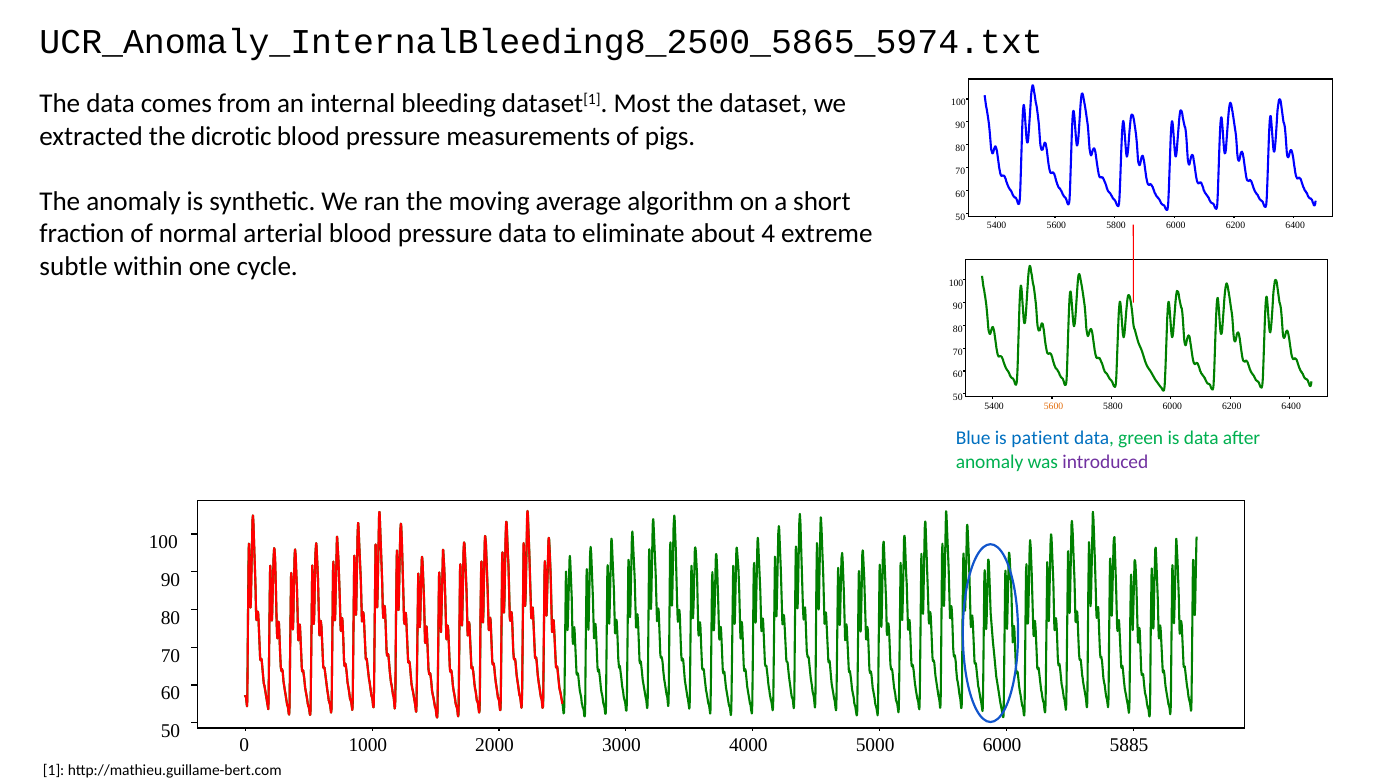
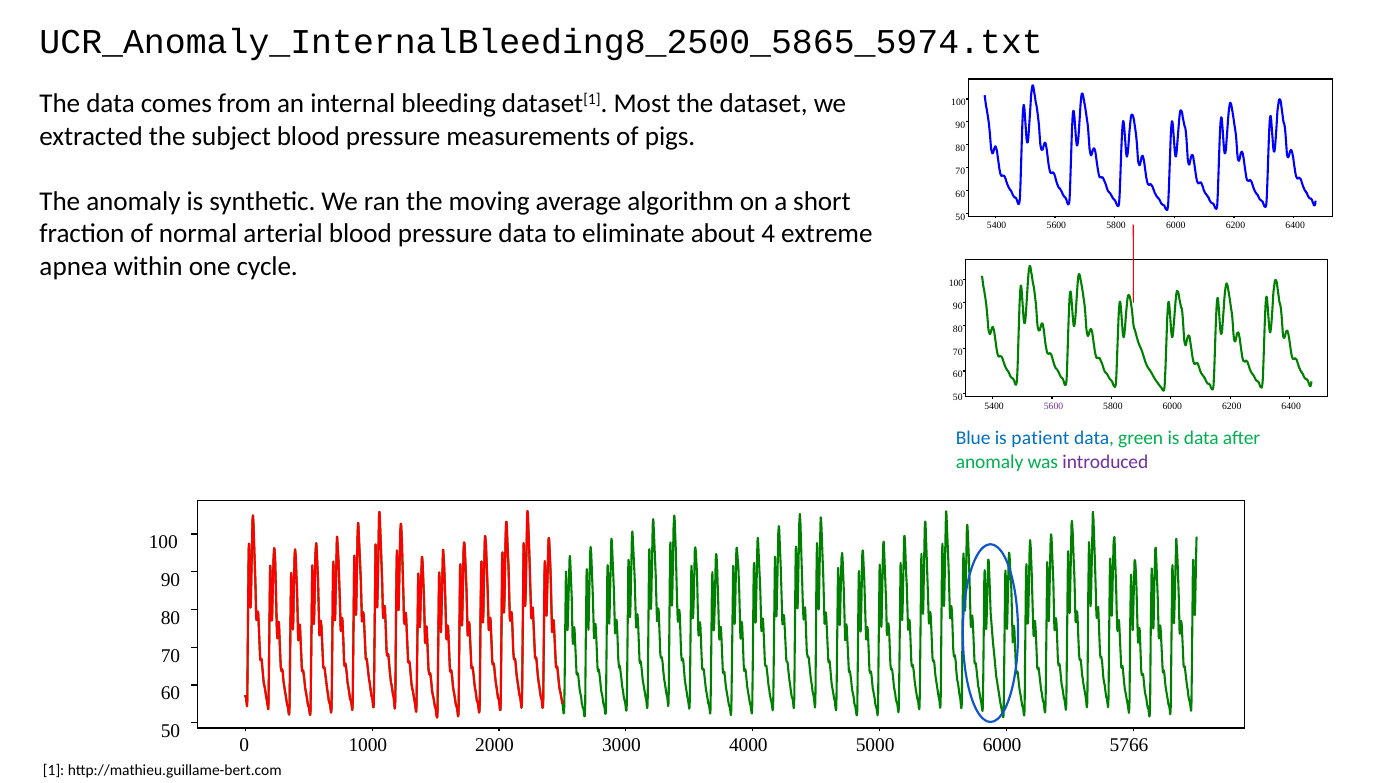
dicrotic: dicrotic -> subject (231, 137)
subtle: subtle -> apnea (74, 267)
5600 colour: orange -> purple (1054, 406)
5885: 5885 -> 5766 (1129, 746)
